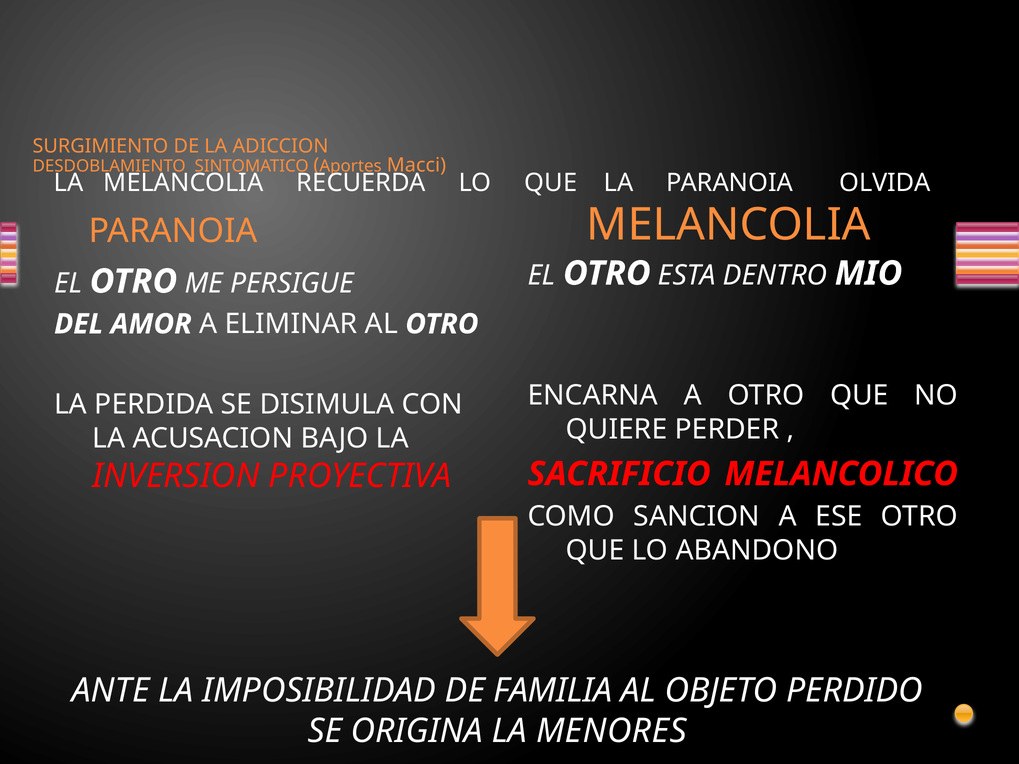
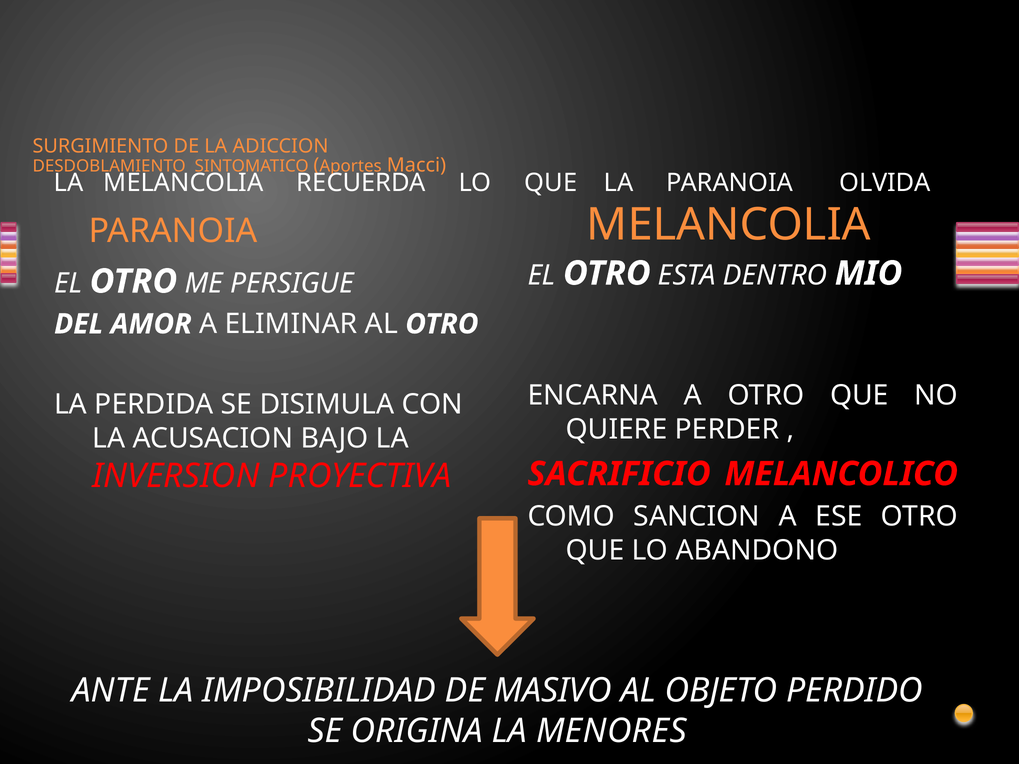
FAMILIA: FAMILIA -> MASIVO (553, 691)
